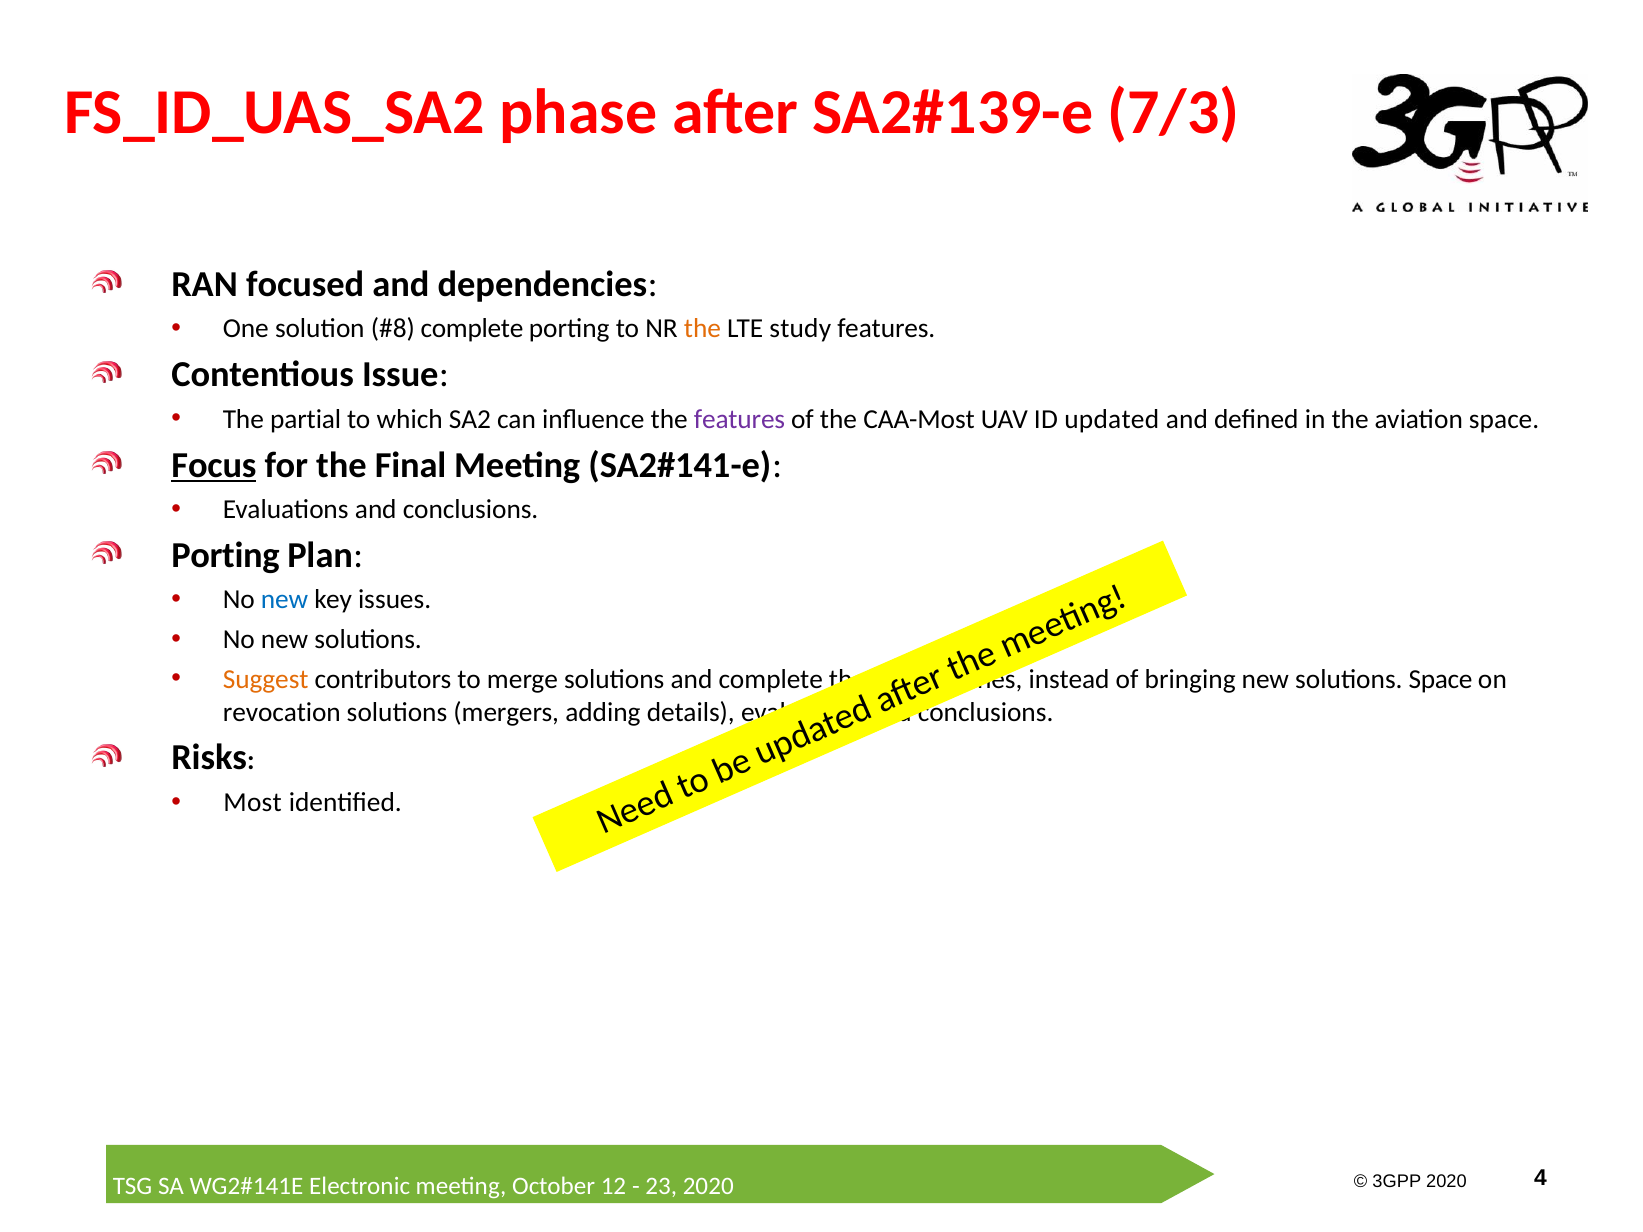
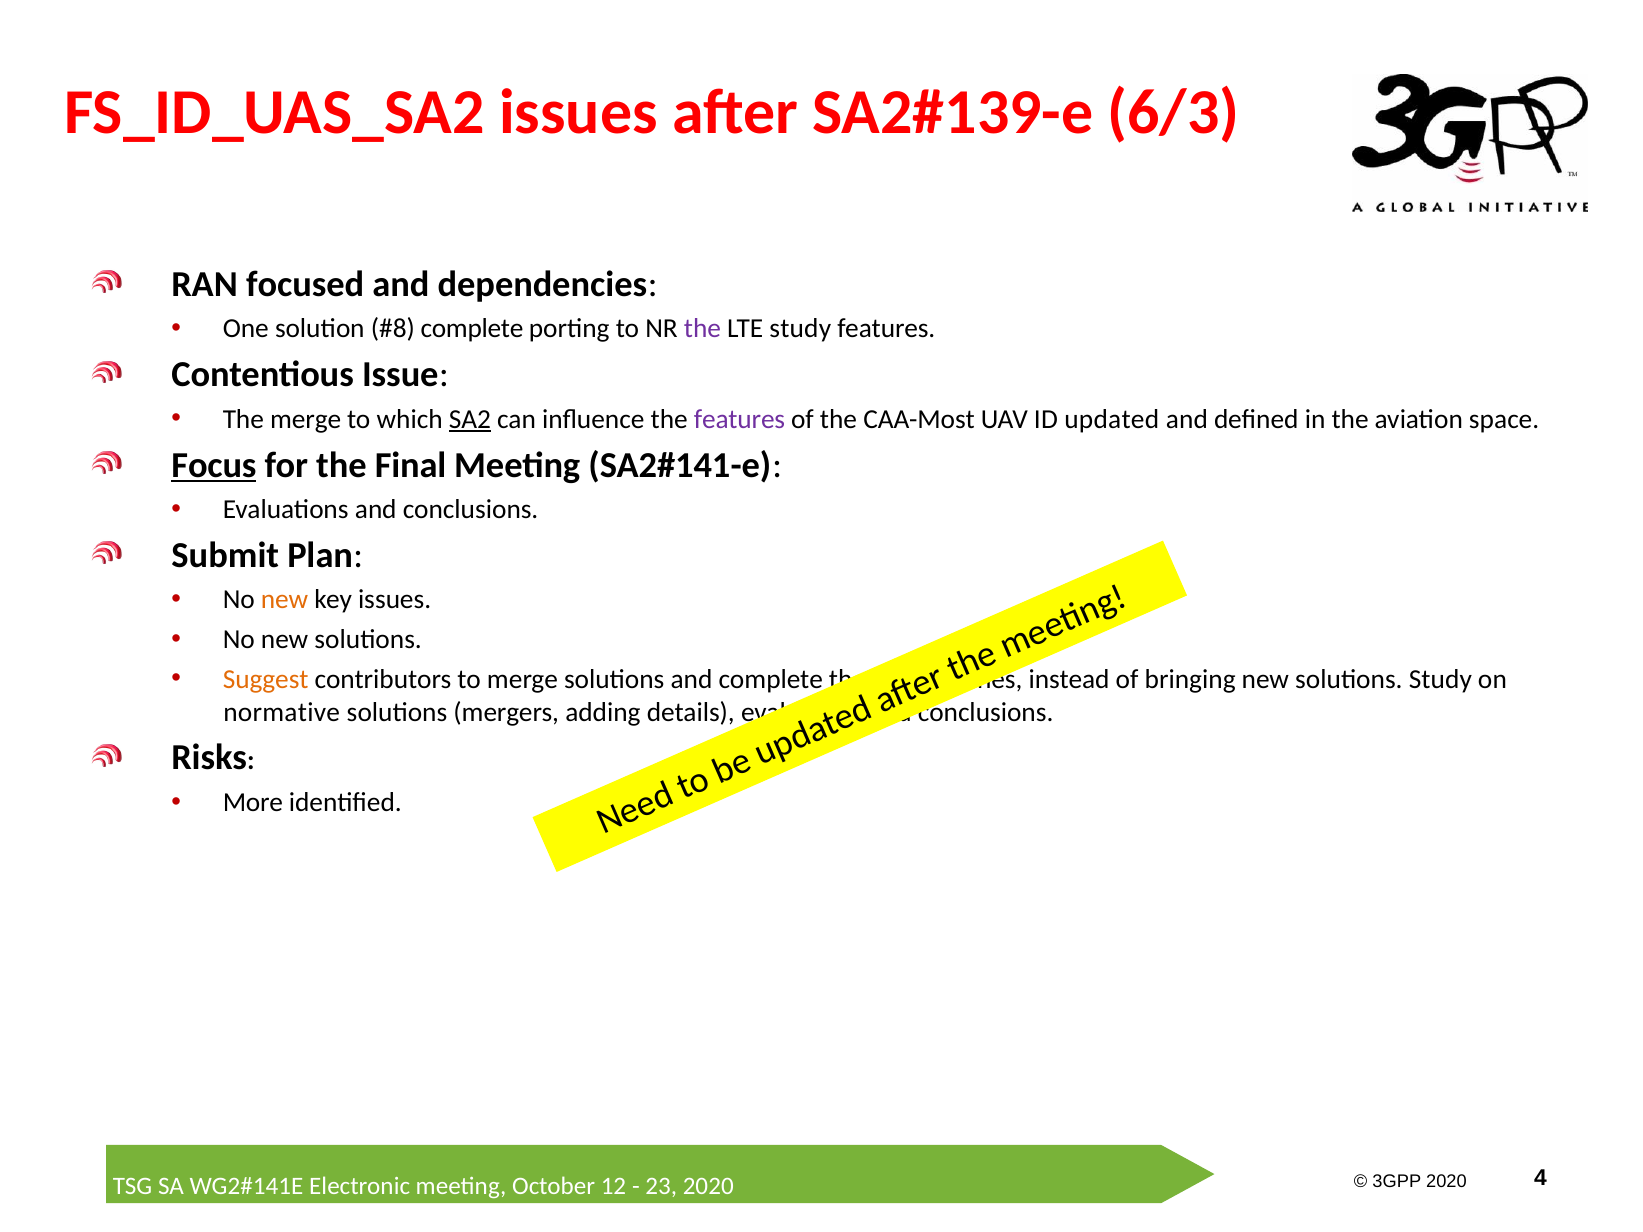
FS_ID_UAS_SA2 phase: phase -> issues (579, 113)
7/3: 7/3 -> 6/3 (1173, 113)
the colour: orange -> purple (702, 329)
The partial: partial -> merge (306, 419)
SA2 underline: none -> present (470, 419)
Porting: Porting -> Submit (225, 555)
new colour: blue -> orange (285, 600)
solutions Space: Space -> Study (1440, 679)
revocation: revocation -> normative (282, 712)
Most: Most -> More (253, 803)
